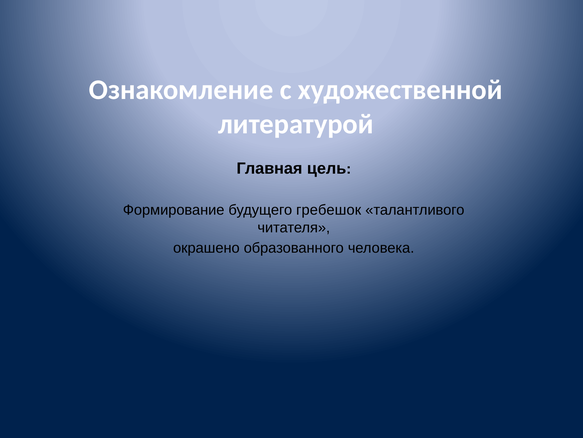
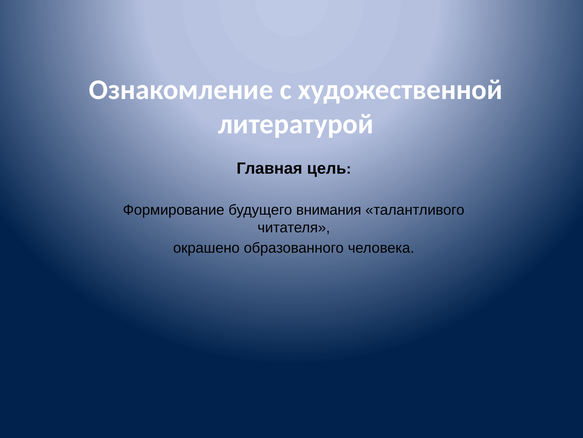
гребешок: гребешок -> внимания (329, 210)
